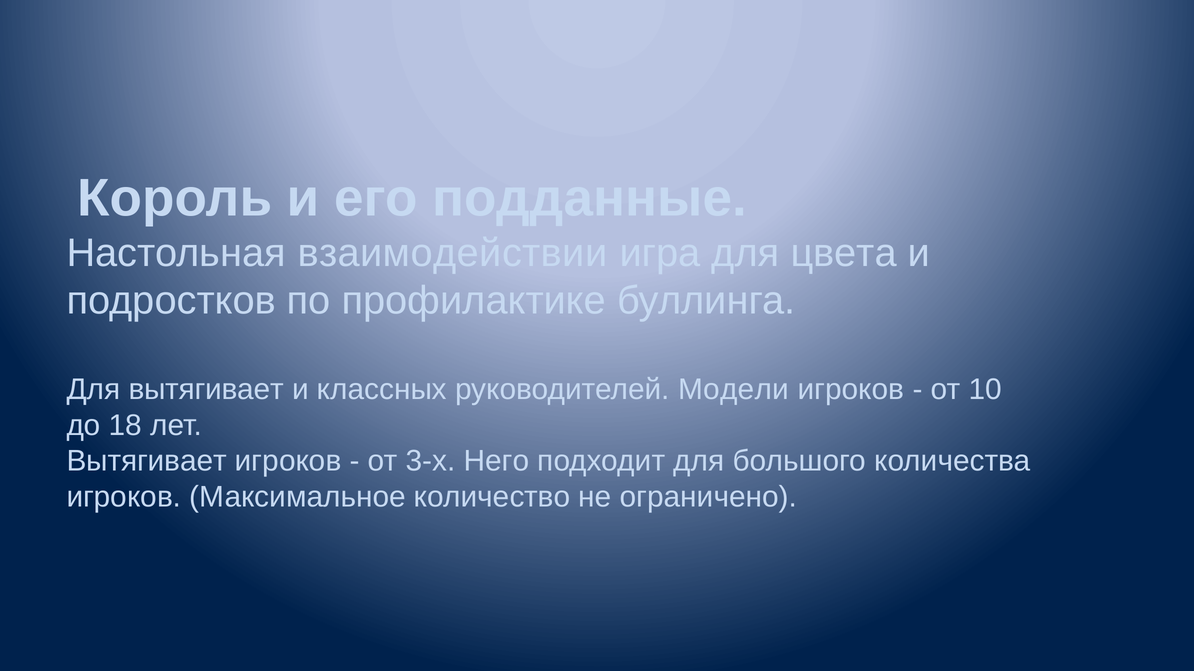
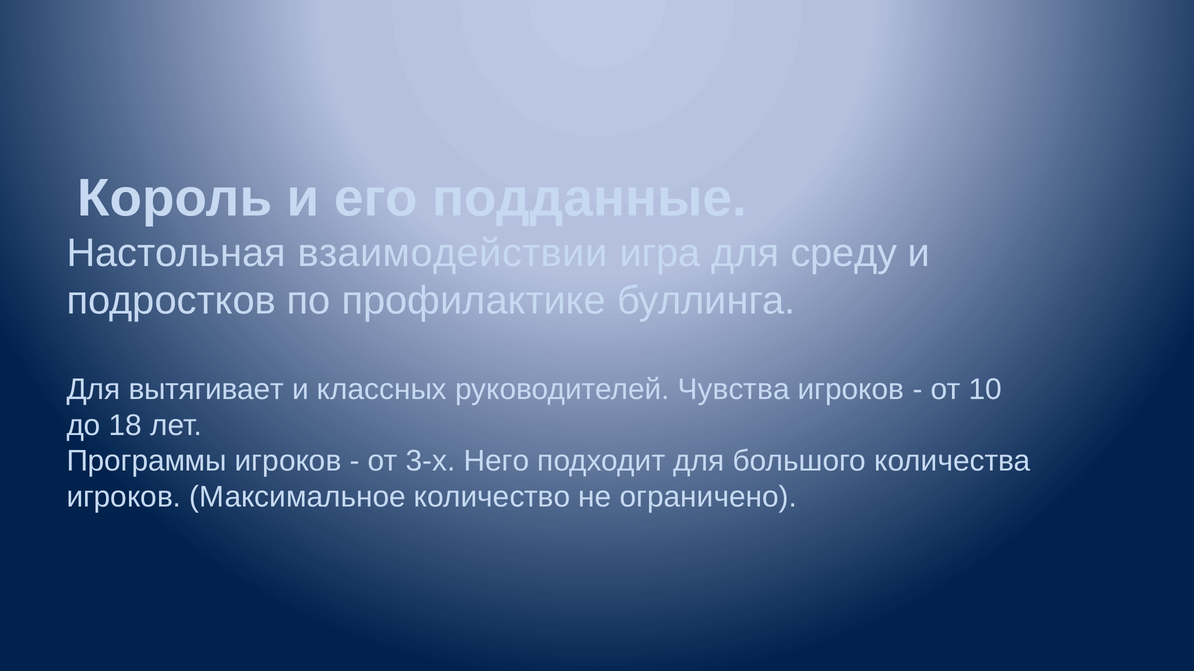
цвета: цвета -> среду (844, 253)
Модели: Модели -> Чувства (734, 390)
Вытягивает: Вытягивает -> Программы (147, 461)
